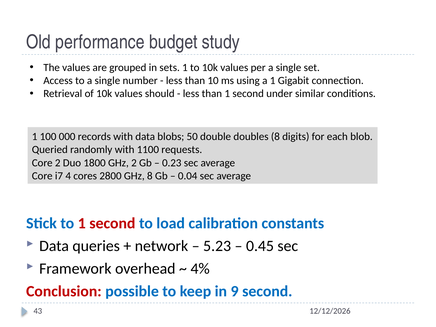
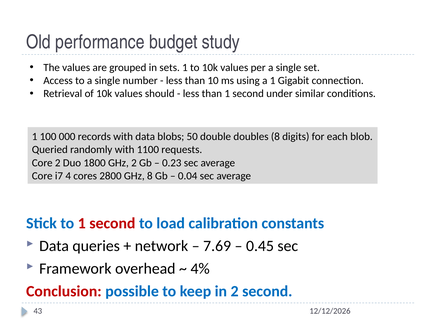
5.23: 5.23 -> 7.69 (217, 246)
in 9: 9 -> 2 (235, 291)
